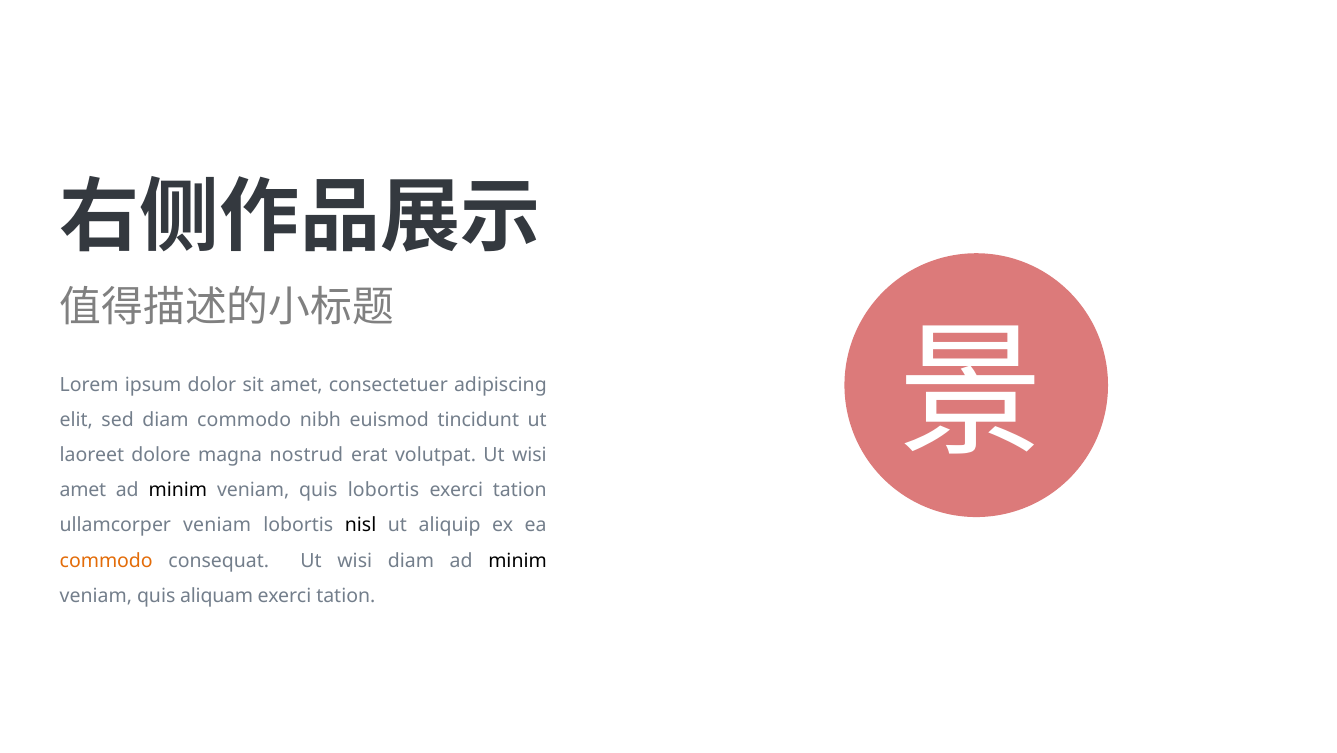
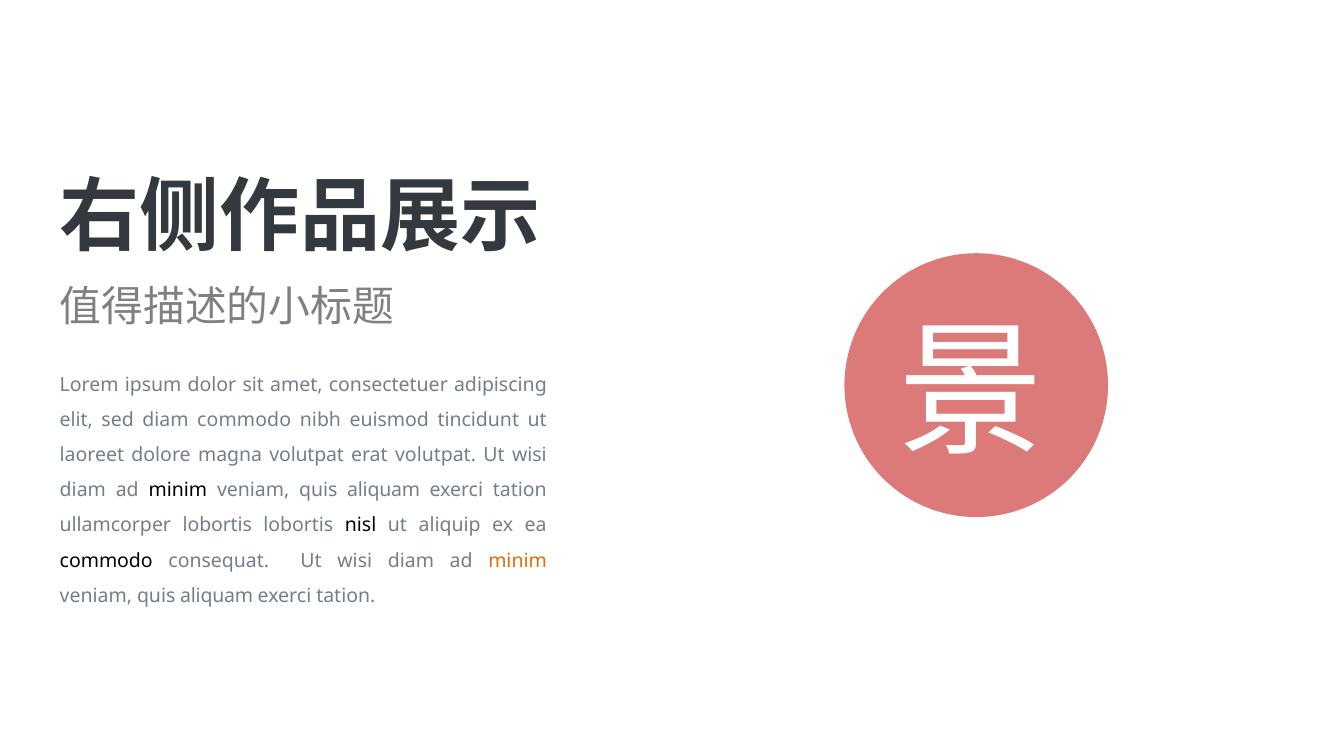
magna nostrud: nostrud -> volutpat (307, 455)
amet: amet -> diam (83, 490)
lobortis: lobortis -> aliquam (384, 490)
ullamcorper veniam: veniam -> lobortis (217, 525)
commodo colour: orange -> black (106, 560)
minim colour: black -> orange (518, 560)
